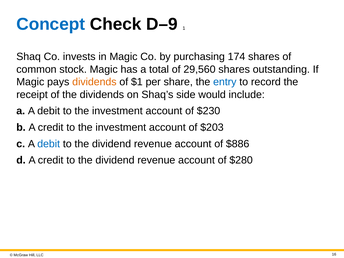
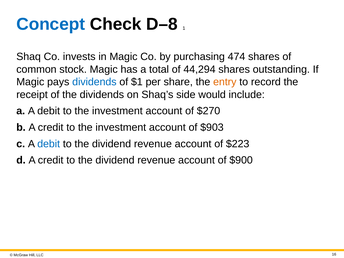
D–9: D–9 -> D–8 (162, 24)
174: 174 -> 474 (236, 57)
29,560: 29,560 -> 44,294 (200, 69)
dividends colour: orange -> blue (94, 82)
entry colour: blue -> orange (225, 82)
$230: $230 -> $270 (209, 111)
$203: $203 -> $903 (212, 127)
$886: $886 -> $223 (238, 144)
$280: $280 -> $900 (241, 160)
